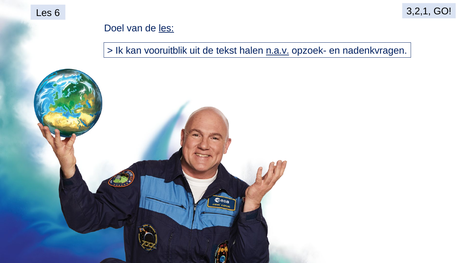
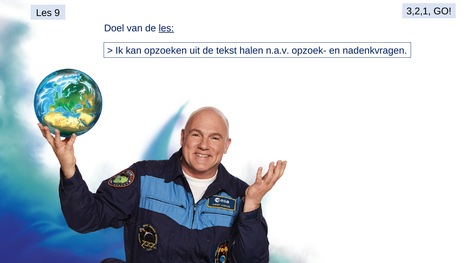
6: 6 -> 9 (57, 13)
vooruitblik: vooruitblik -> opzoeken (166, 51)
n.a.v underline: present -> none (278, 51)
